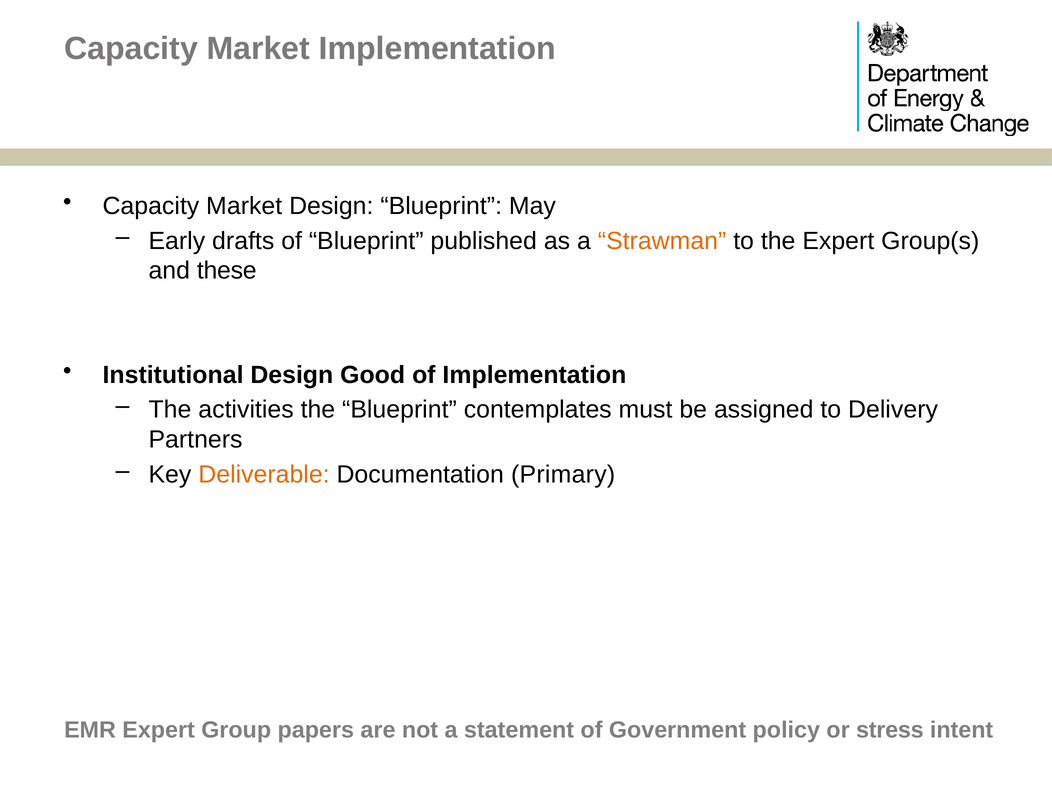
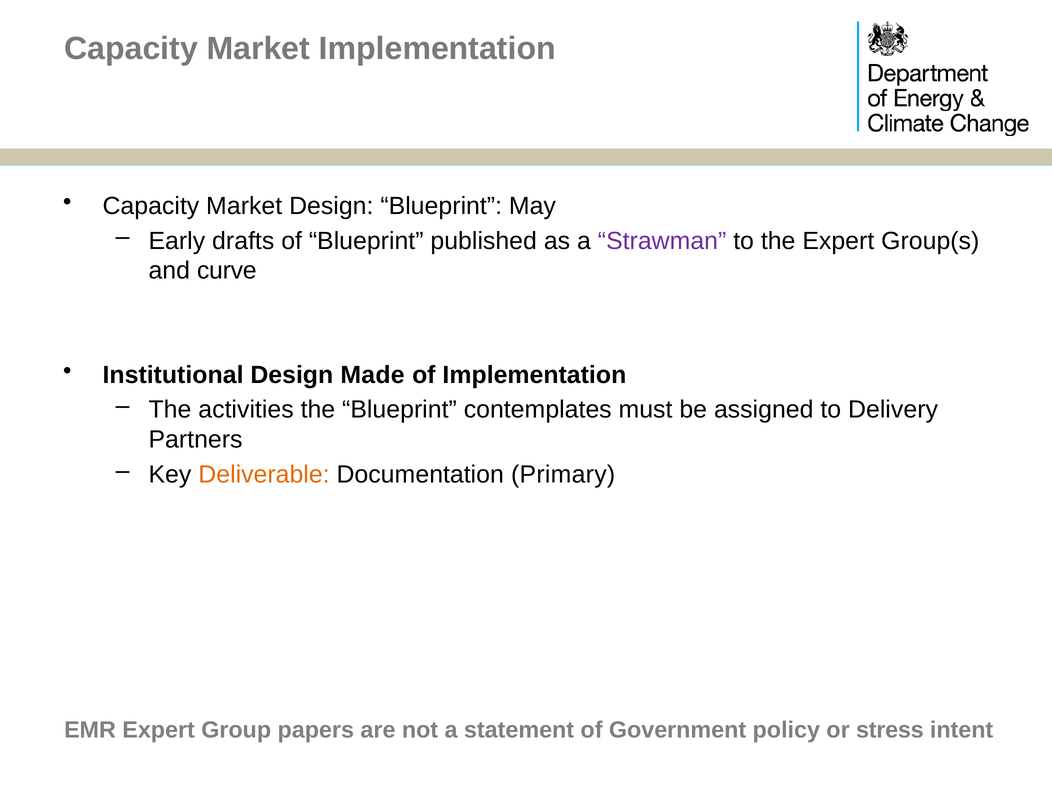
Strawman colour: orange -> purple (662, 241)
these: these -> curve (227, 271)
Good: Good -> Made (373, 375)
